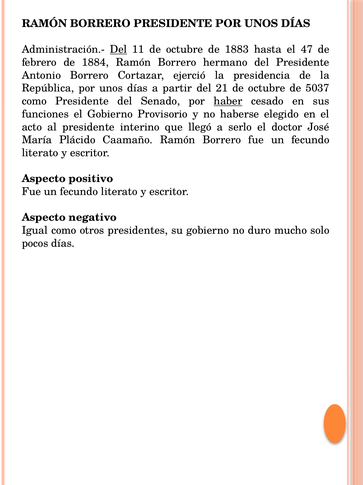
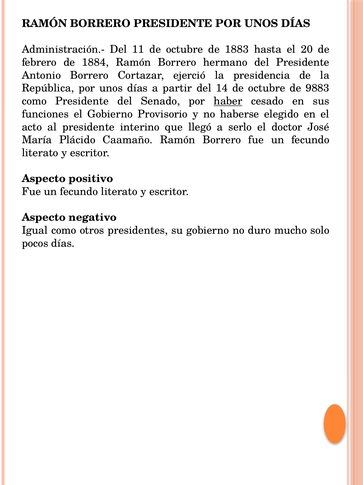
Del underline: present -> none (118, 49)
47: 47 -> 20 (307, 49)
21: 21 -> 14 (222, 88)
5037: 5037 -> 9883 (317, 88)
